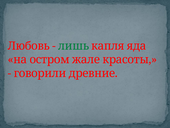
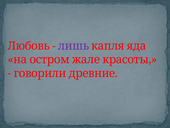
лишь colour: green -> purple (74, 46)
